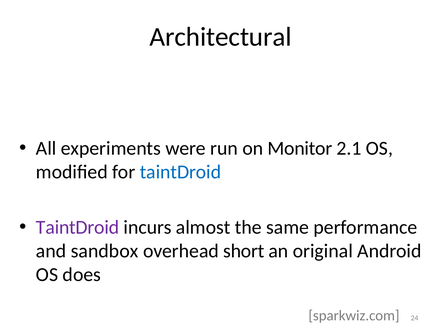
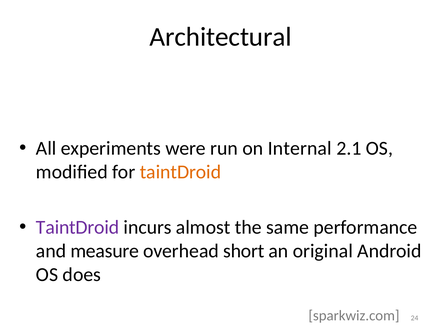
Monitor: Monitor -> Internal (300, 149)
taintDroid colour: blue -> orange (180, 172)
sandbox: sandbox -> measure (105, 252)
